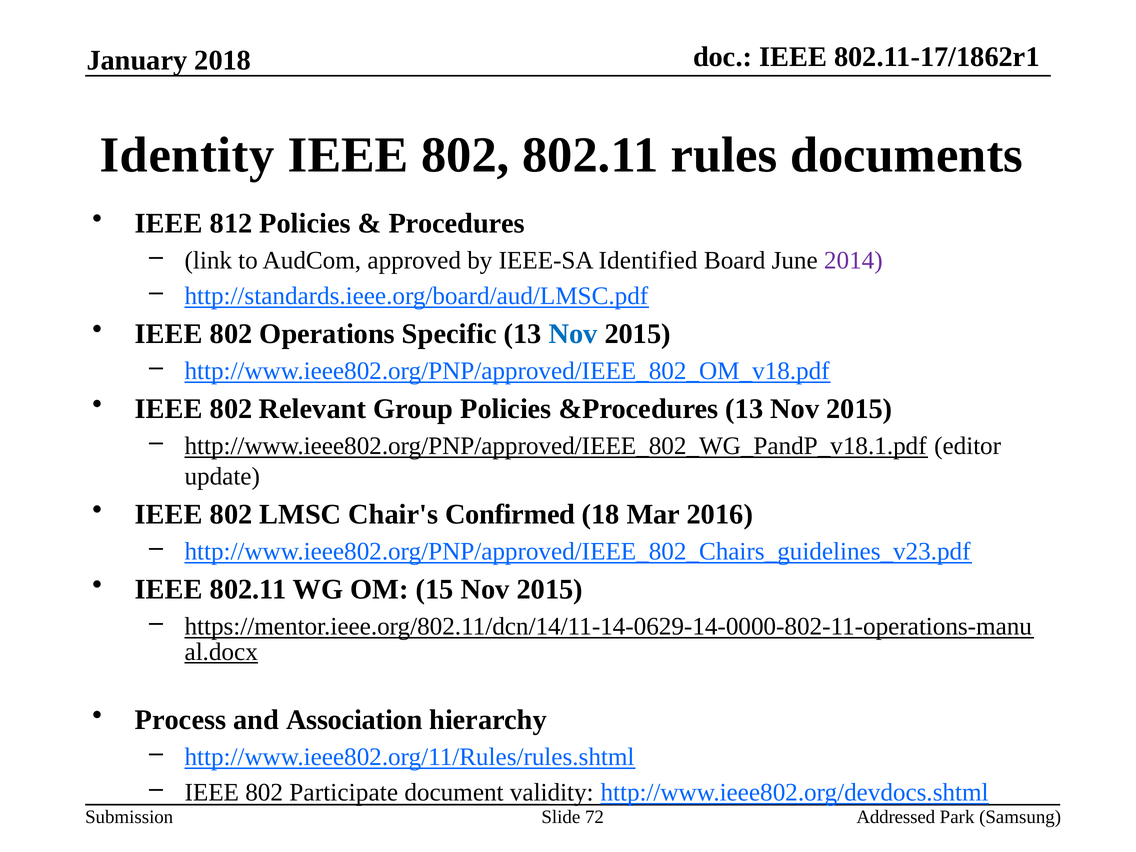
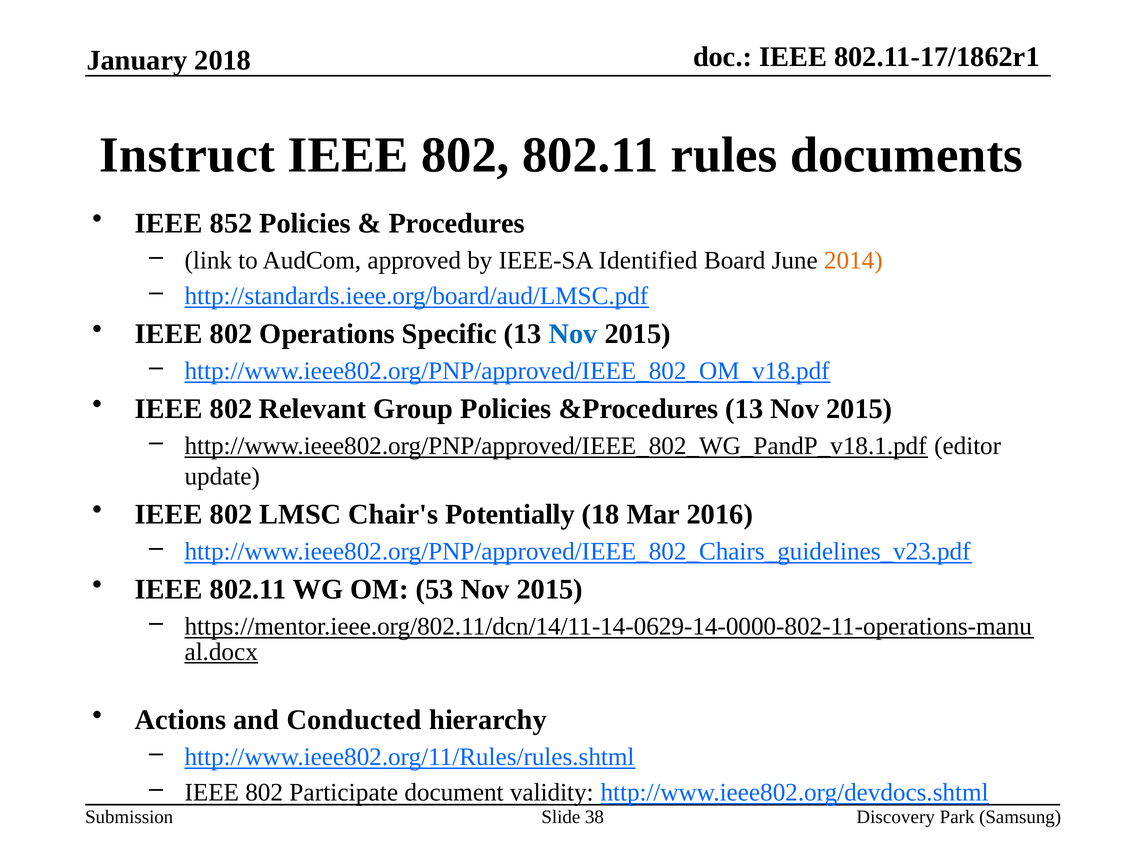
Identity: Identity -> Instruct (187, 155)
812: 812 -> 852 (231, 224)
2014 colour: purple -> orange (853, 261)
Confirmed: Confirmed -> Potentially (510, 514)
15: 15 -> 53 (435, 590)
Process: Process -> Actions (181, 720)
Association: Association -> Conducted (354, 720)
72: 72 -> 38 (594, 817)
Addressed: Addressed -> Discovery (896, 817)
